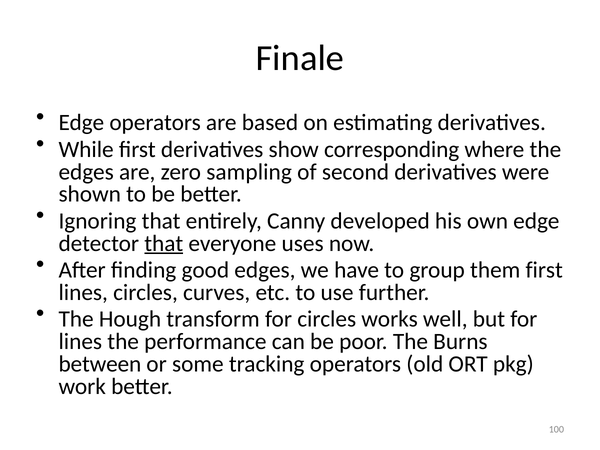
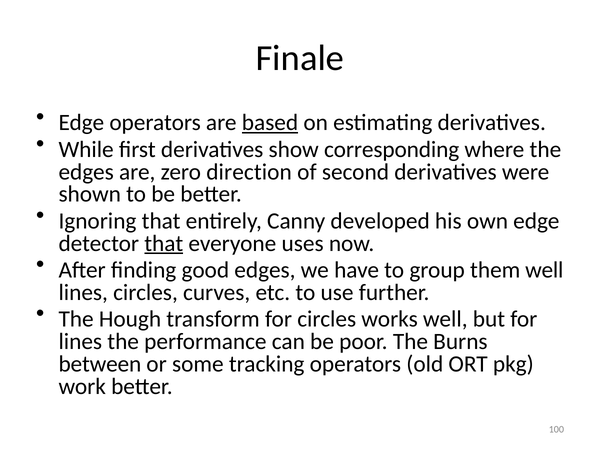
based underline: none -> present (270, 123)
sampling: sampling -> direction (249, 172)
them first: first -> well (544, 270)
